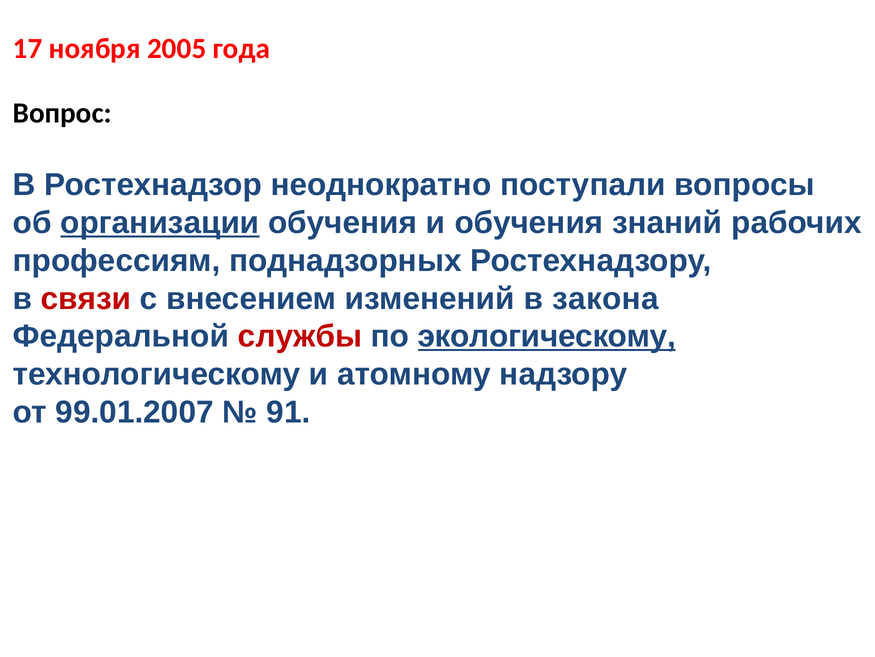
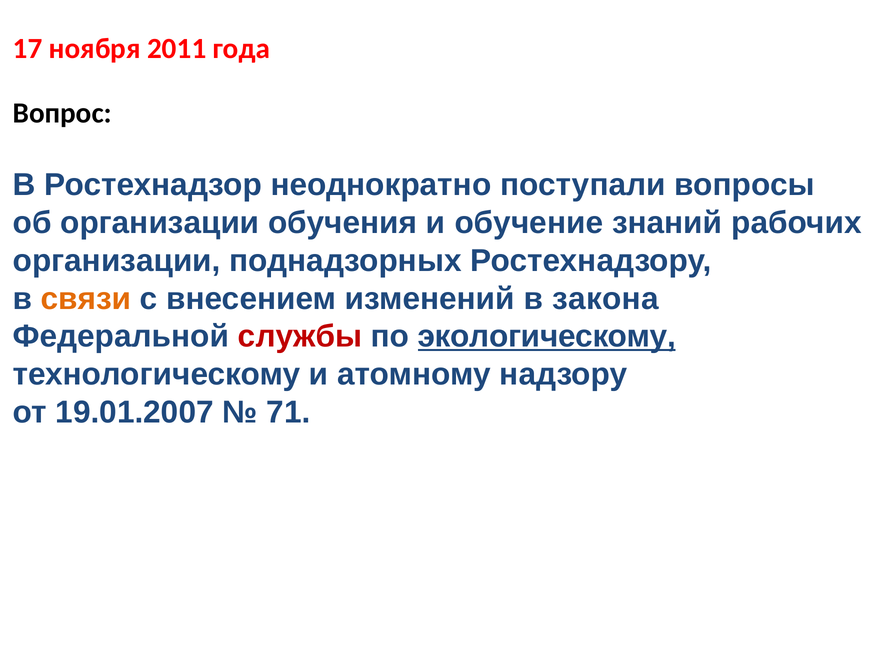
2005: 2005 -> 2011 (177, 49)
организации underline: present -> none (160, 222)
и обучения: обучения -> обучение (529, 222)
профессиям: профессиям -> организации (117, 260)
связи colour: red -> orange (86, 298)
99.01.2007: 99.01.2007 -> 19.01.2007 (135, 412)
91: 91 -> 71 (288, 412)
